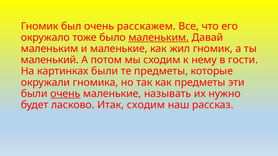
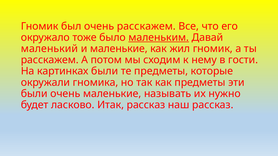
маленьким: маленьким -> маленький (49, 49)
маленький: маленький -> расскажем (50, 60)
очень underline: present -> none (65, 94)
Итак сходим: сходим -> рассказ (146, 105)
